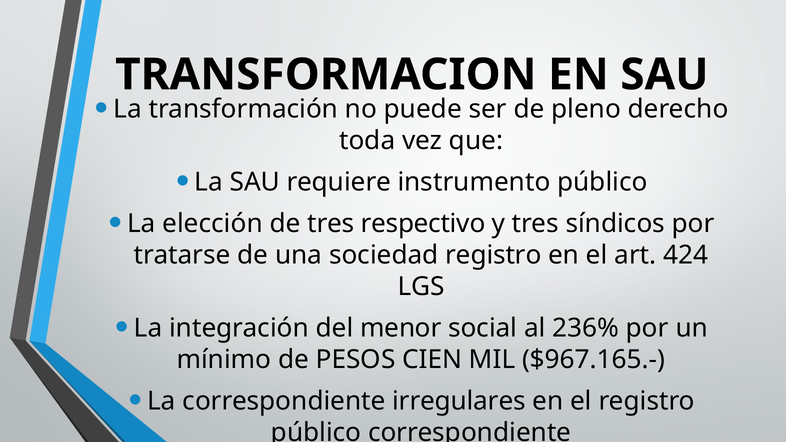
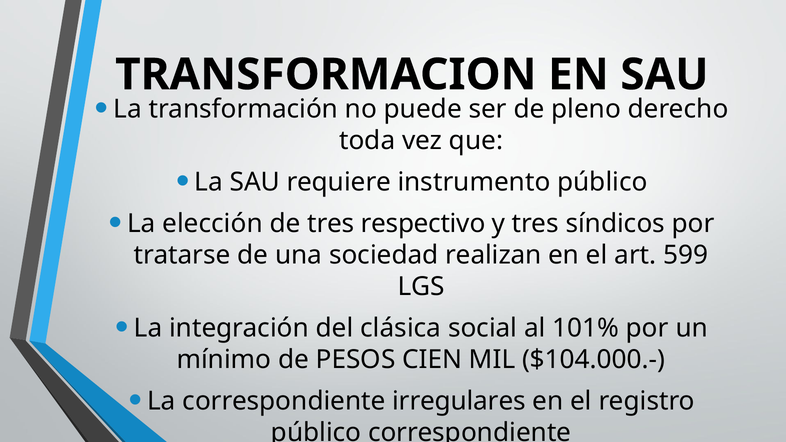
sociedad registro: registro -> realizan (493, 255)
424: 424 -> 599 (686, 255)
menor: menor -> clásica (401, 328)
236%: 236% -> 101% (586, 328)
$967.165.-: $967.165.- -> $104.000.- (594, 360)
